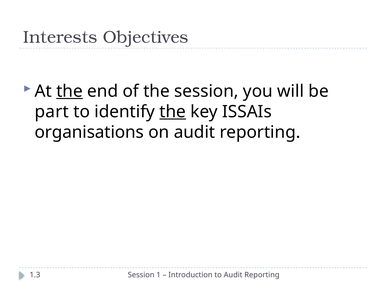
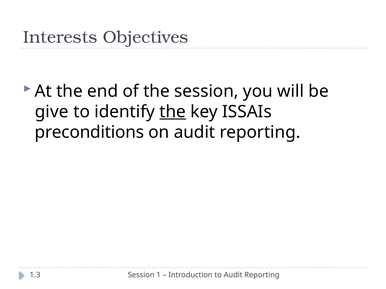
the underline: present -> none (70, 91)
part: part -> give (52, 112)
organisations: organisations -> preconditions (89, 133)
